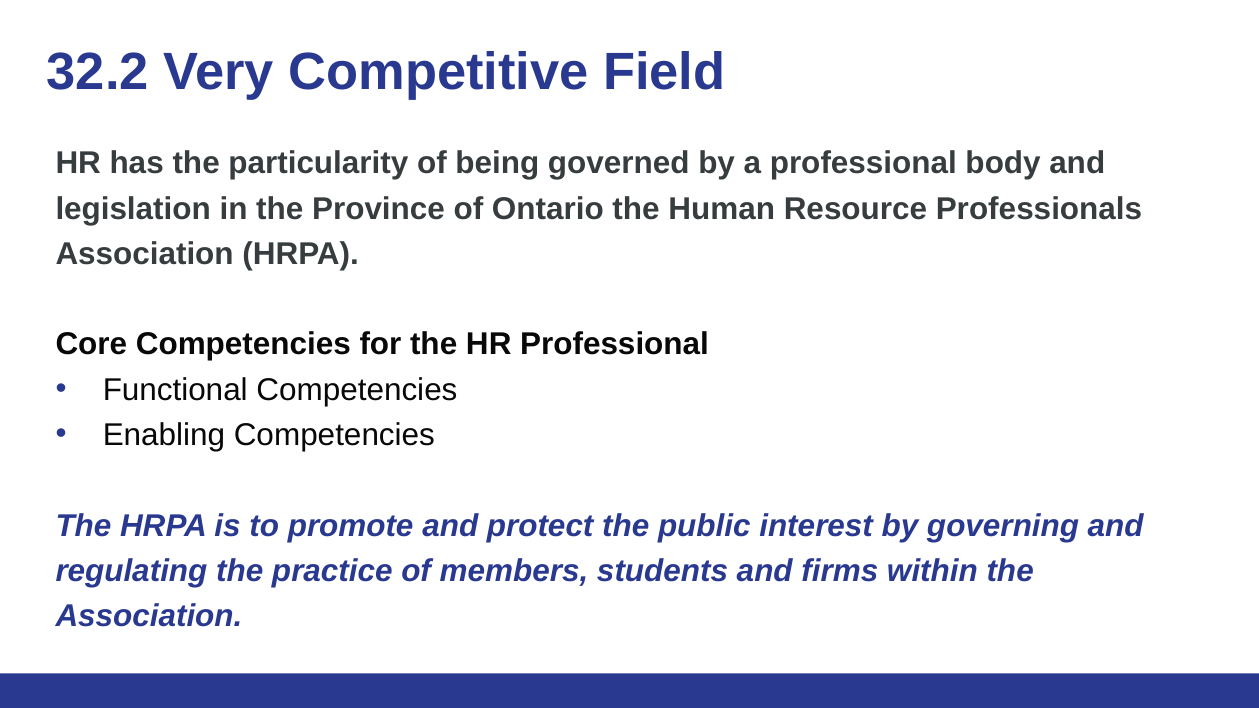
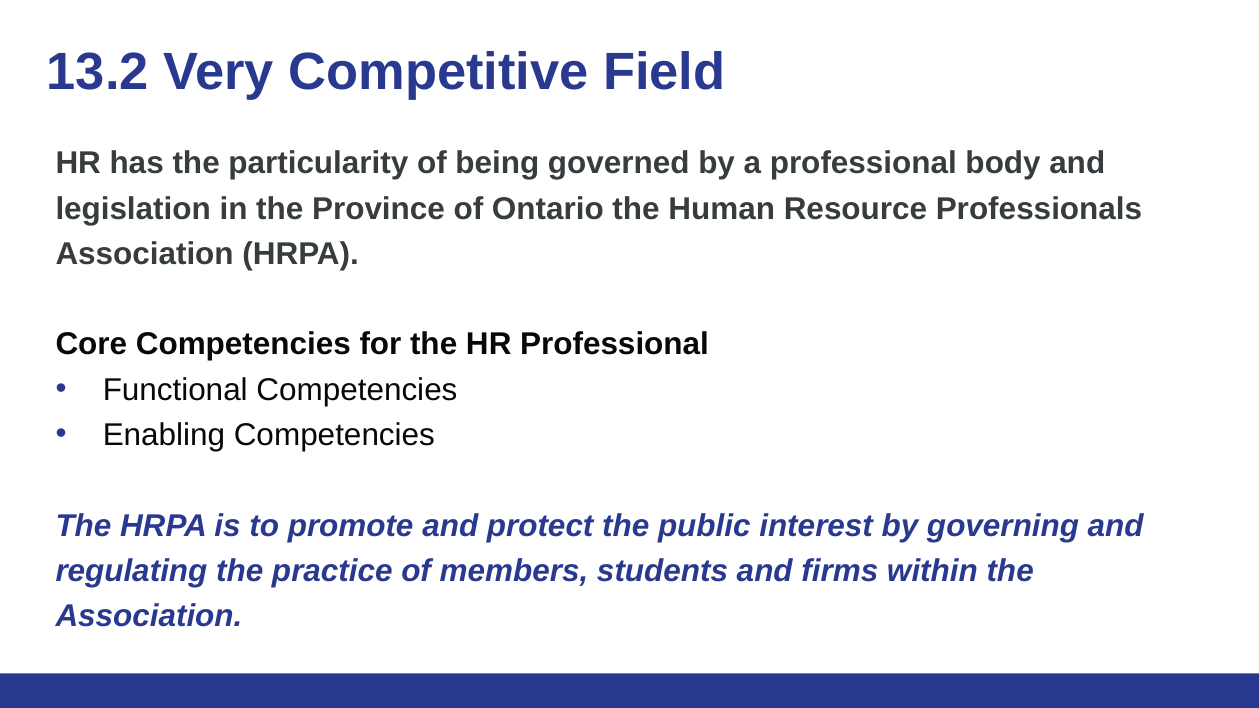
32.2: 32.2 -> 13.2 (98, 73)
